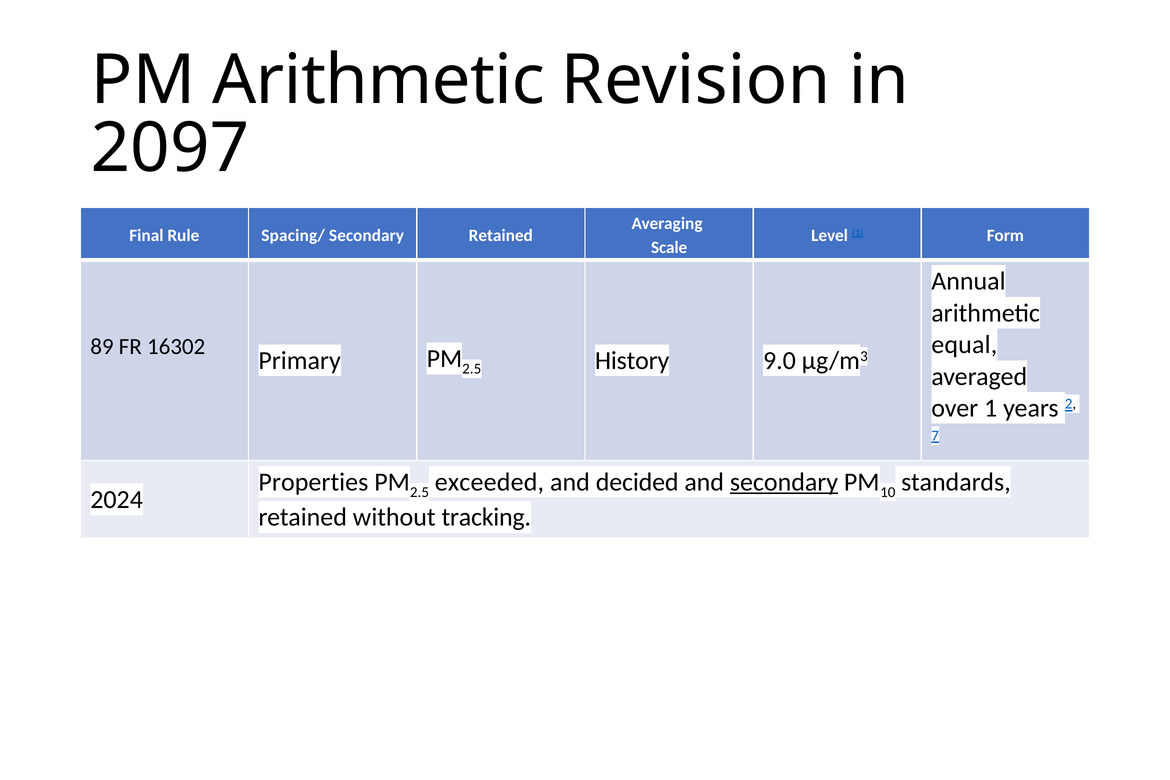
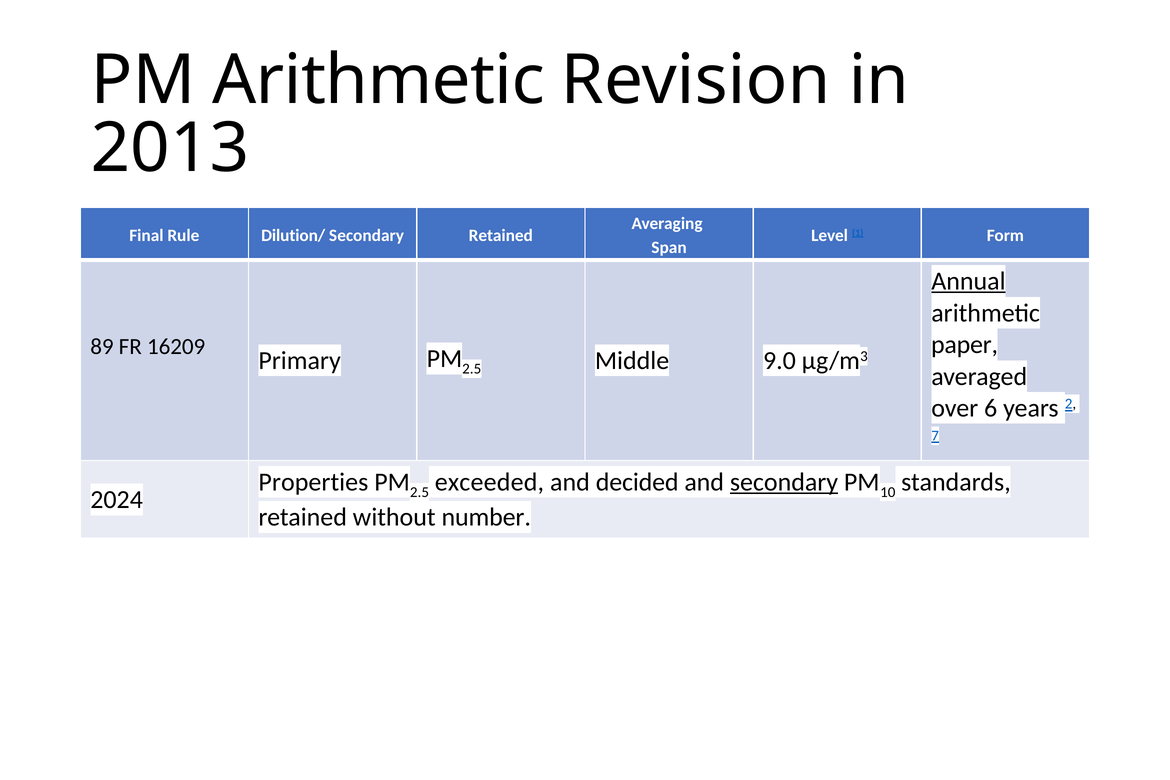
2097: 2097 -> 2013 (170, 148)
Spacing/: Spacing/ -> Dilution/ (293, 235)
Scale: Scale -> Span (669, 248)
Annual underline: none -> present (968, 281)
equal: equal -> paper (965, 345)
16302: 16302 -> 16209 (176, 346)
History: History -> Middle (632, 361)
over 1: 1 -> 6 (991, 408)
tracking: tracking -> number (486, 517)
